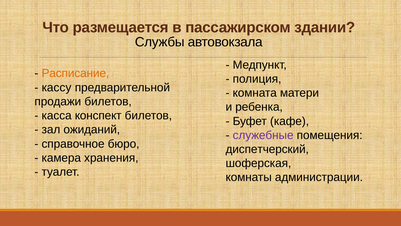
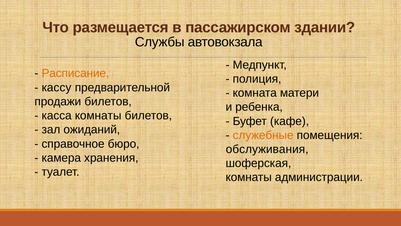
касса конспект: конспект -> комнаты (98, 115)
служебные colour: purple -> orange (263, 135)
диспетчерский: диспетчерский -> обслуживания (267, 149)
